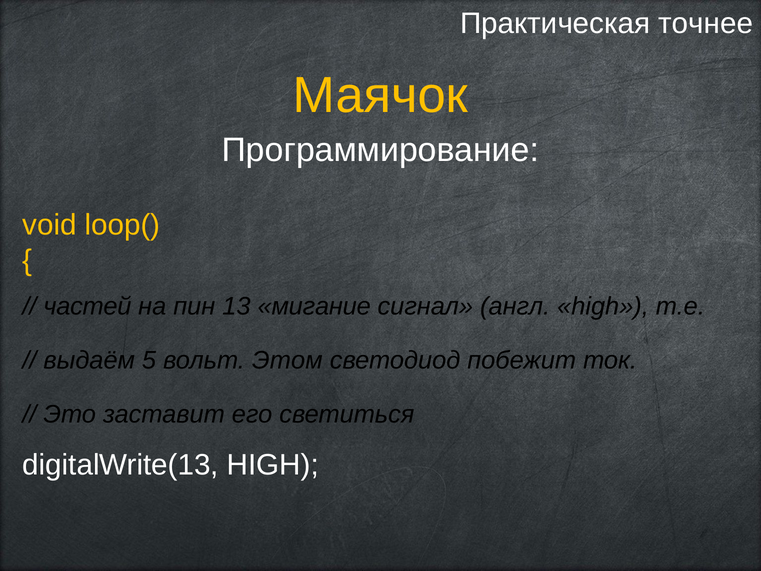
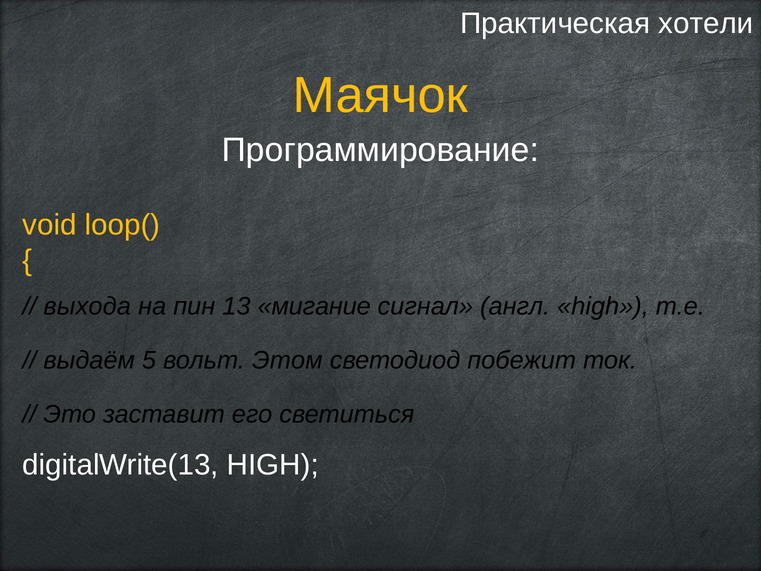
точнее: точнее -> хотели (706, 24)
частей: частей -> выхода (87, 306)
